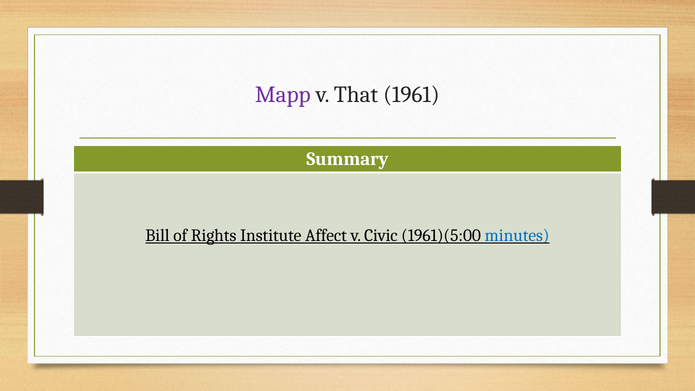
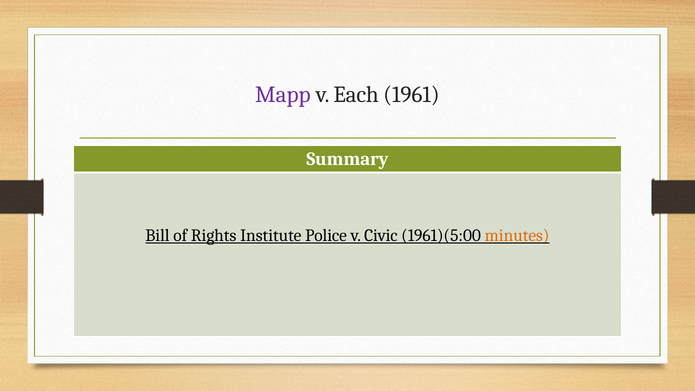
That: That -> Each (356, 95)
Affect: Affect -> Police (326, 236)
minutes colour: blue -> orange (517, 236)
